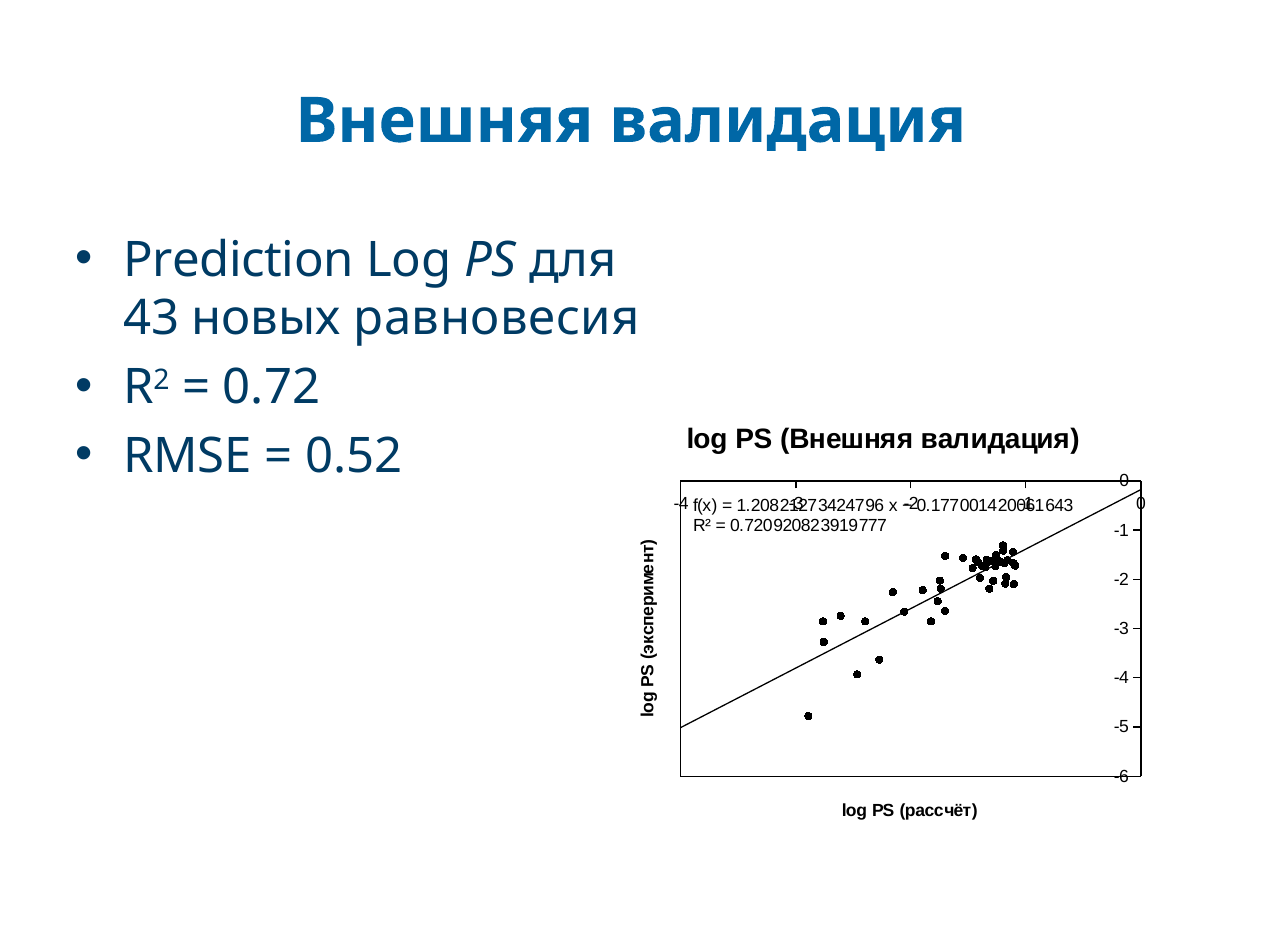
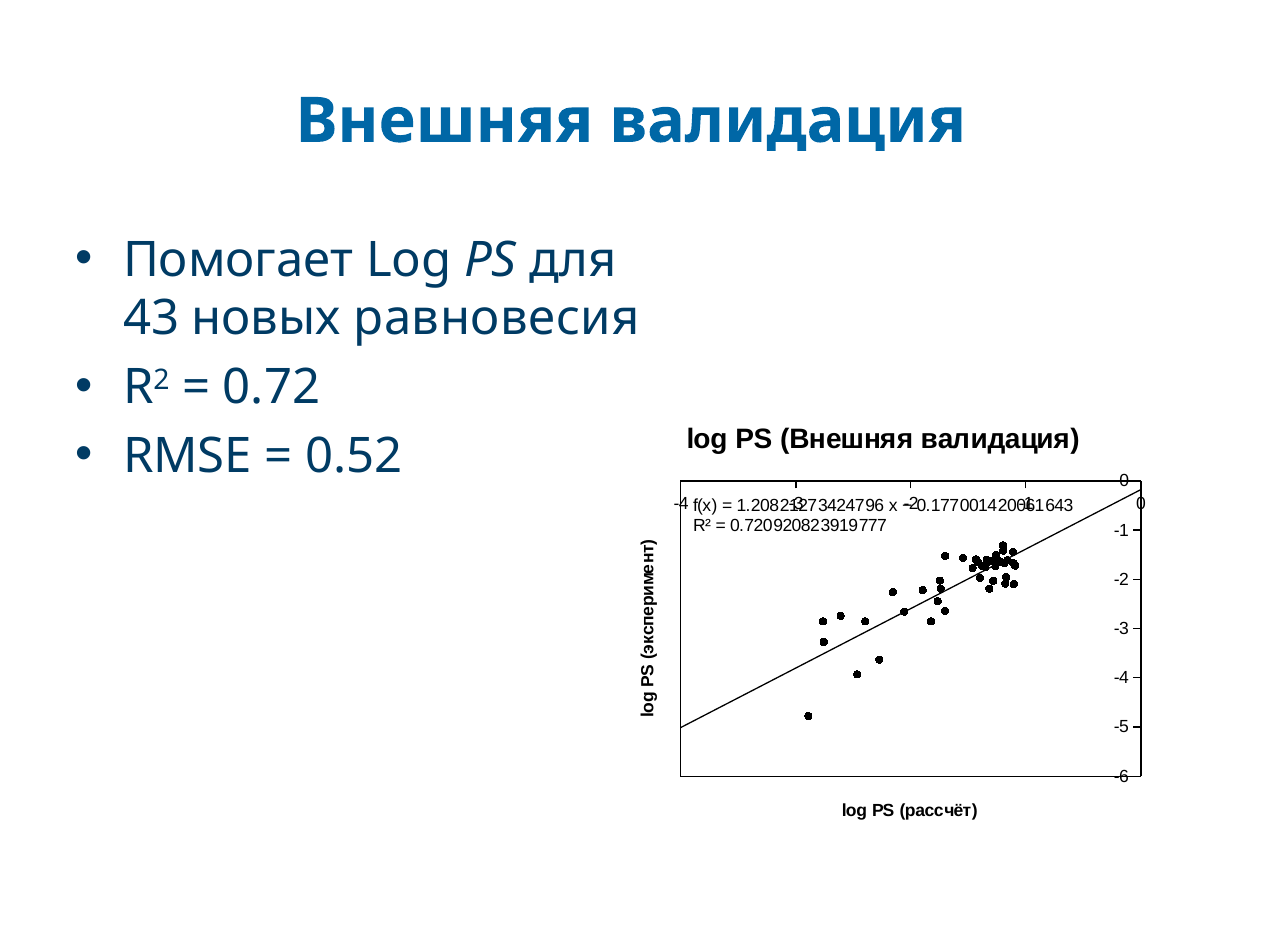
Prediction: Prediction -> Помогает (238, 260)
